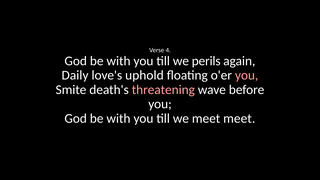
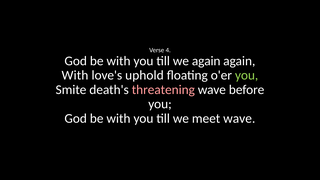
we perils: perils -> again (206, 61)
Daily: Daily -> With (75, 75)
you colour: pink -> light green (247, 75)
meet meet: meet -> wave (239, 118)
